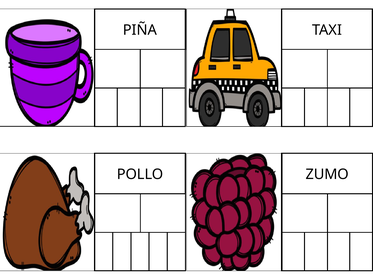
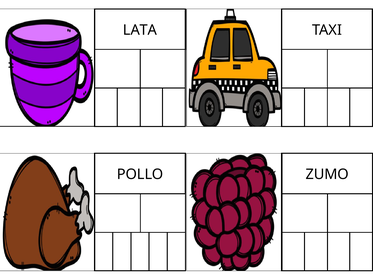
PIÑA: PIÑA -> LATA (140, 30)
